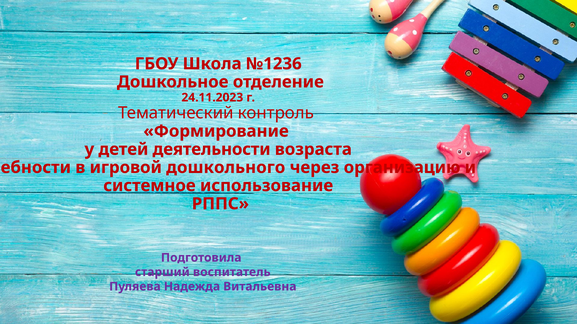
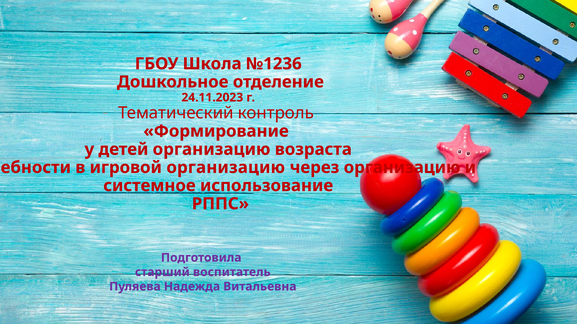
детей деятельности: деятельности -> организацию (211, 150)
игровой дошкольного: дошкольного -> организацию (226, 168)
